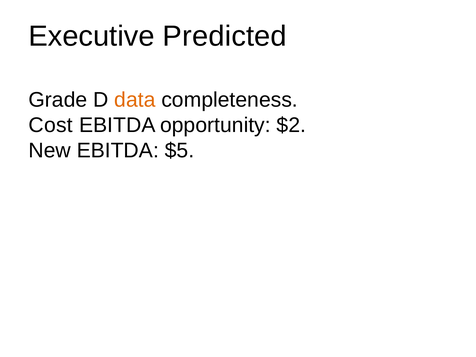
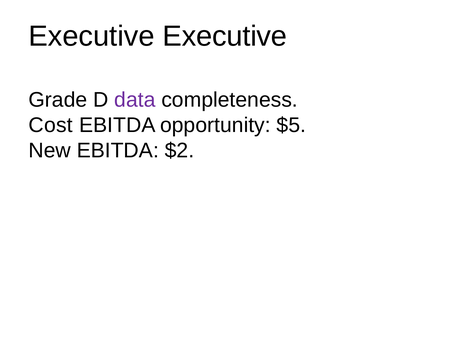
Executive Predicted: Predicted -> Executive (225, 36)
data colour: orange -> purple (135, 100)
$2: $2 -> $5 (291, 125)
$5: $5 -> $2 (180, 151)
